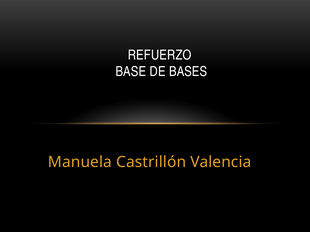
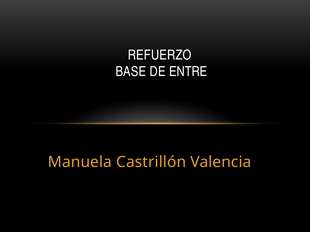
BASES: BASES -> ENTRE (188, 72)
